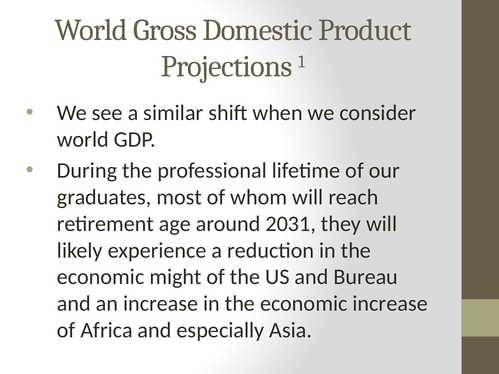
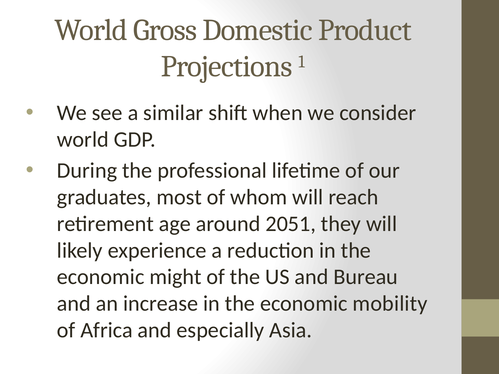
2031: 2031 -> 2051 (291, 224)
economic increase: increase -> mobility (390, 304)
